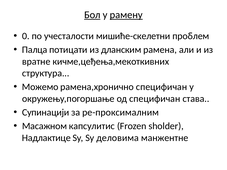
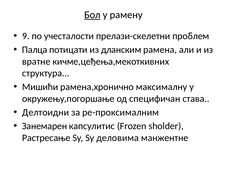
рамену underline: present -> none (126, 15)
0: 0 -> 9 (26, 36)
мишиће-скелетни: мишиће-скелетни -> прелази-скелетни (133, 36)
Можемо: Можемо -> Мишићи (40, 87)
рамена,хронично специфичан: специфичан -> максималну (162, 87)
Супинацији: Супинацији -> Делтоидни (46, 113)
Масажном: Масажном -> Занемарен (45, 126)
Надлактице: Надлактице -> Растресање (46, 138)
